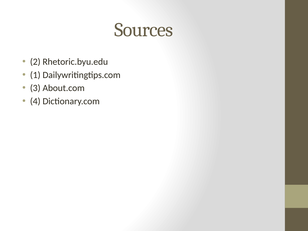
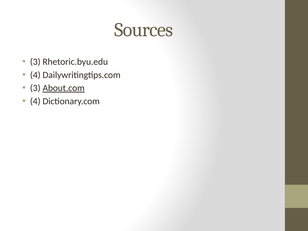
2: 2 -> 3 (35, 62)
1: 1 -> 4 (35, 75)
About.com underline: none -> present (64, 88)
